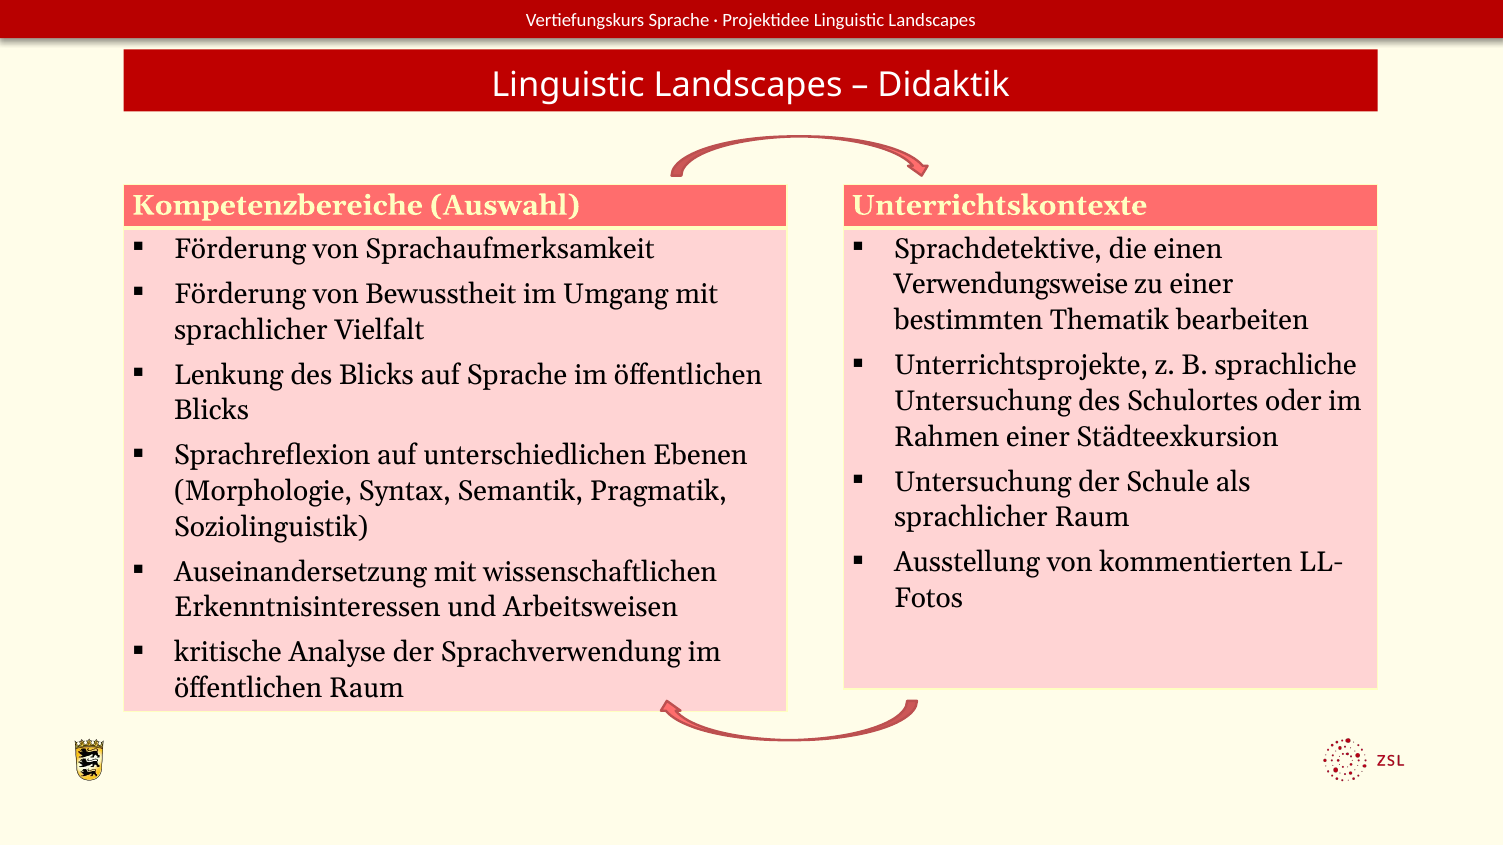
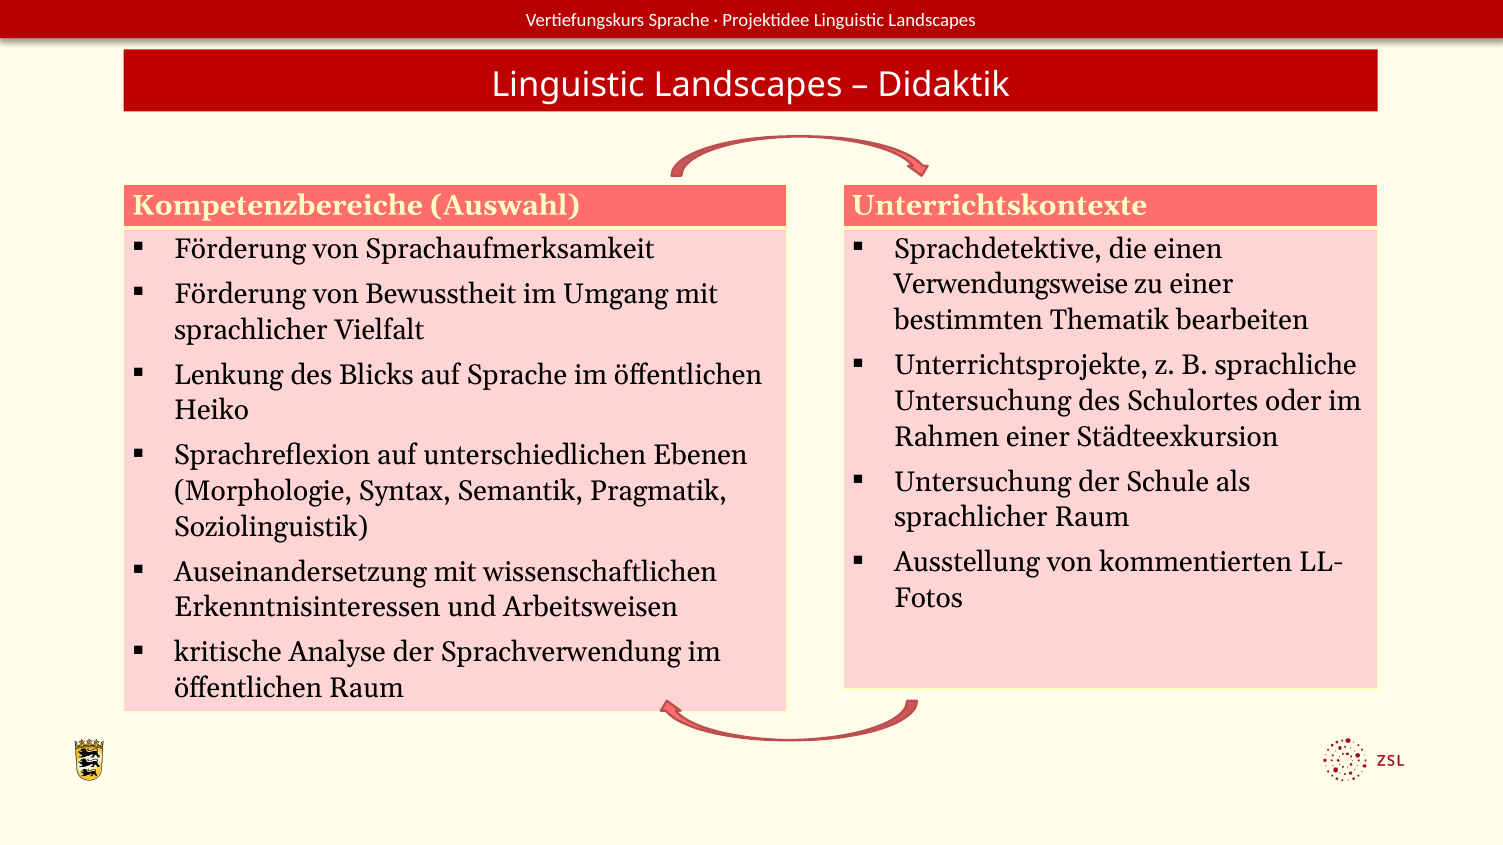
Blicks: Blicks -> Heiko (212, 411)
